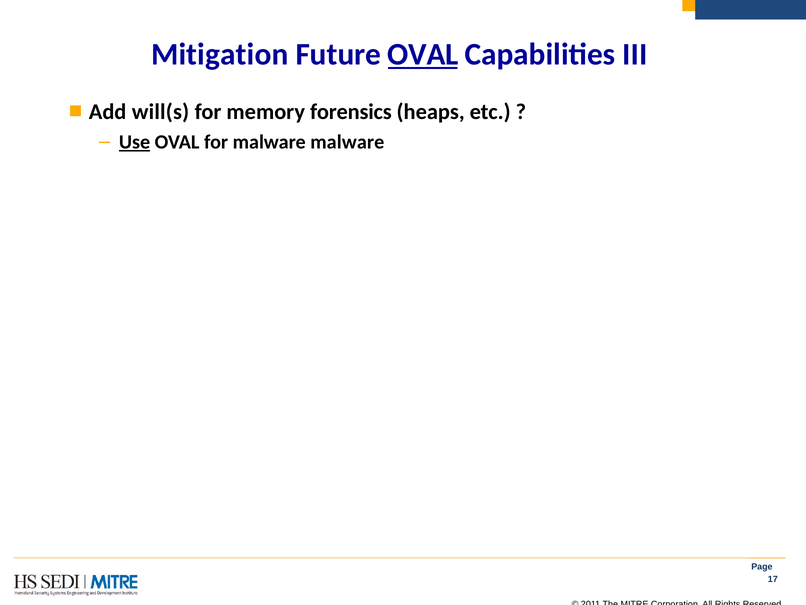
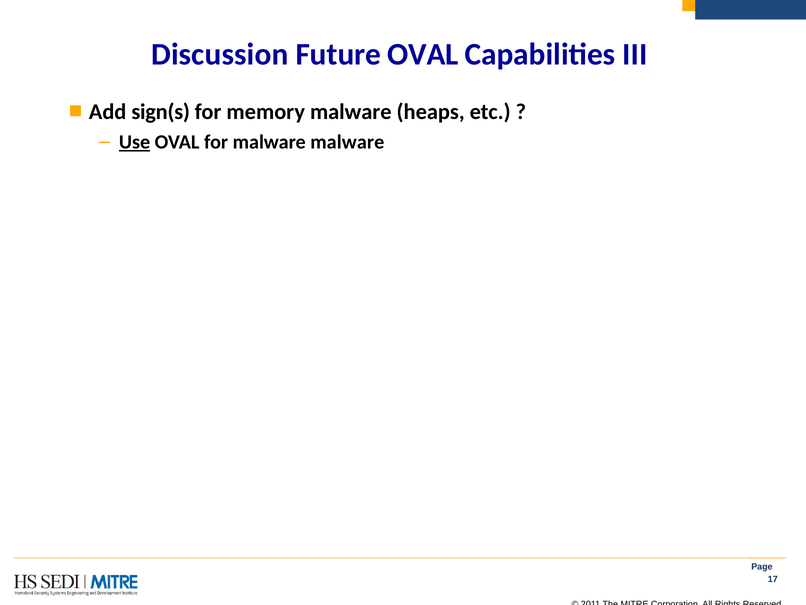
Mitigation: Mitigation -> Discussion (220, 55)
OVAL underline: present -> none (423, 55)
will(s: will(s -> sign(s (161, 112)
memory forensics: forensics -> malware (351, 112)
